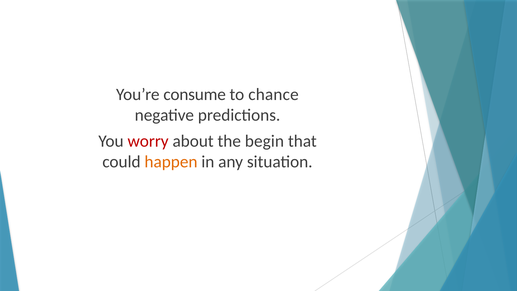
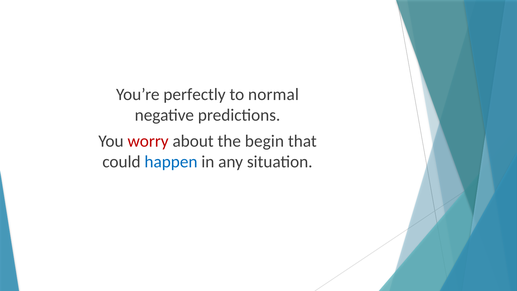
consume: consume -> perfectly (195, 94)
chance: chance -> normal (273, 94)
happen colour: orange -> blue (171, 162)
